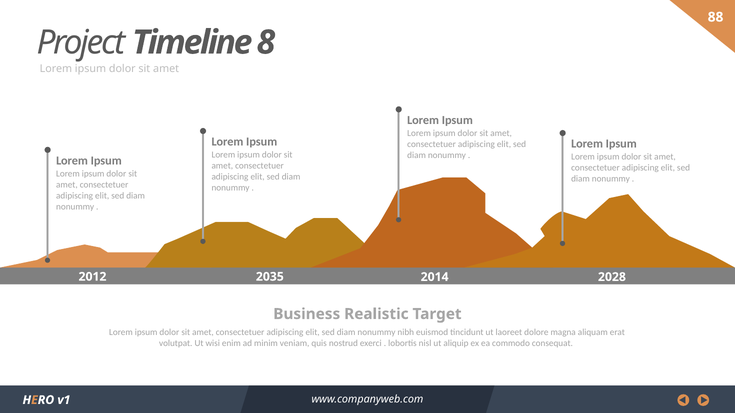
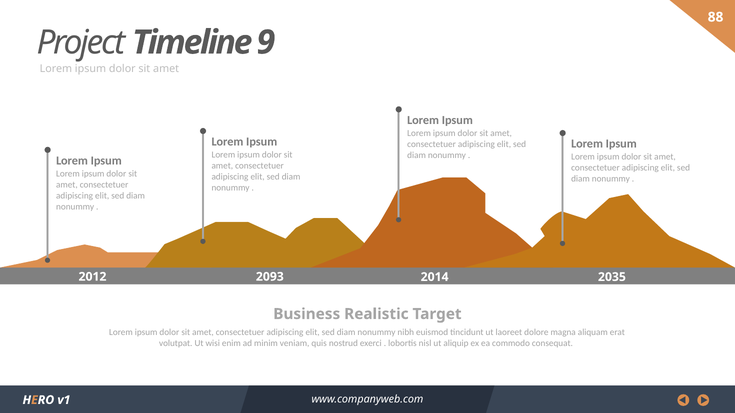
8: 8 -> 9 (266, 43)
2035: 2035 -> 2093 (270, 277)
2028: 2028 -> 2035 (612, 277)
